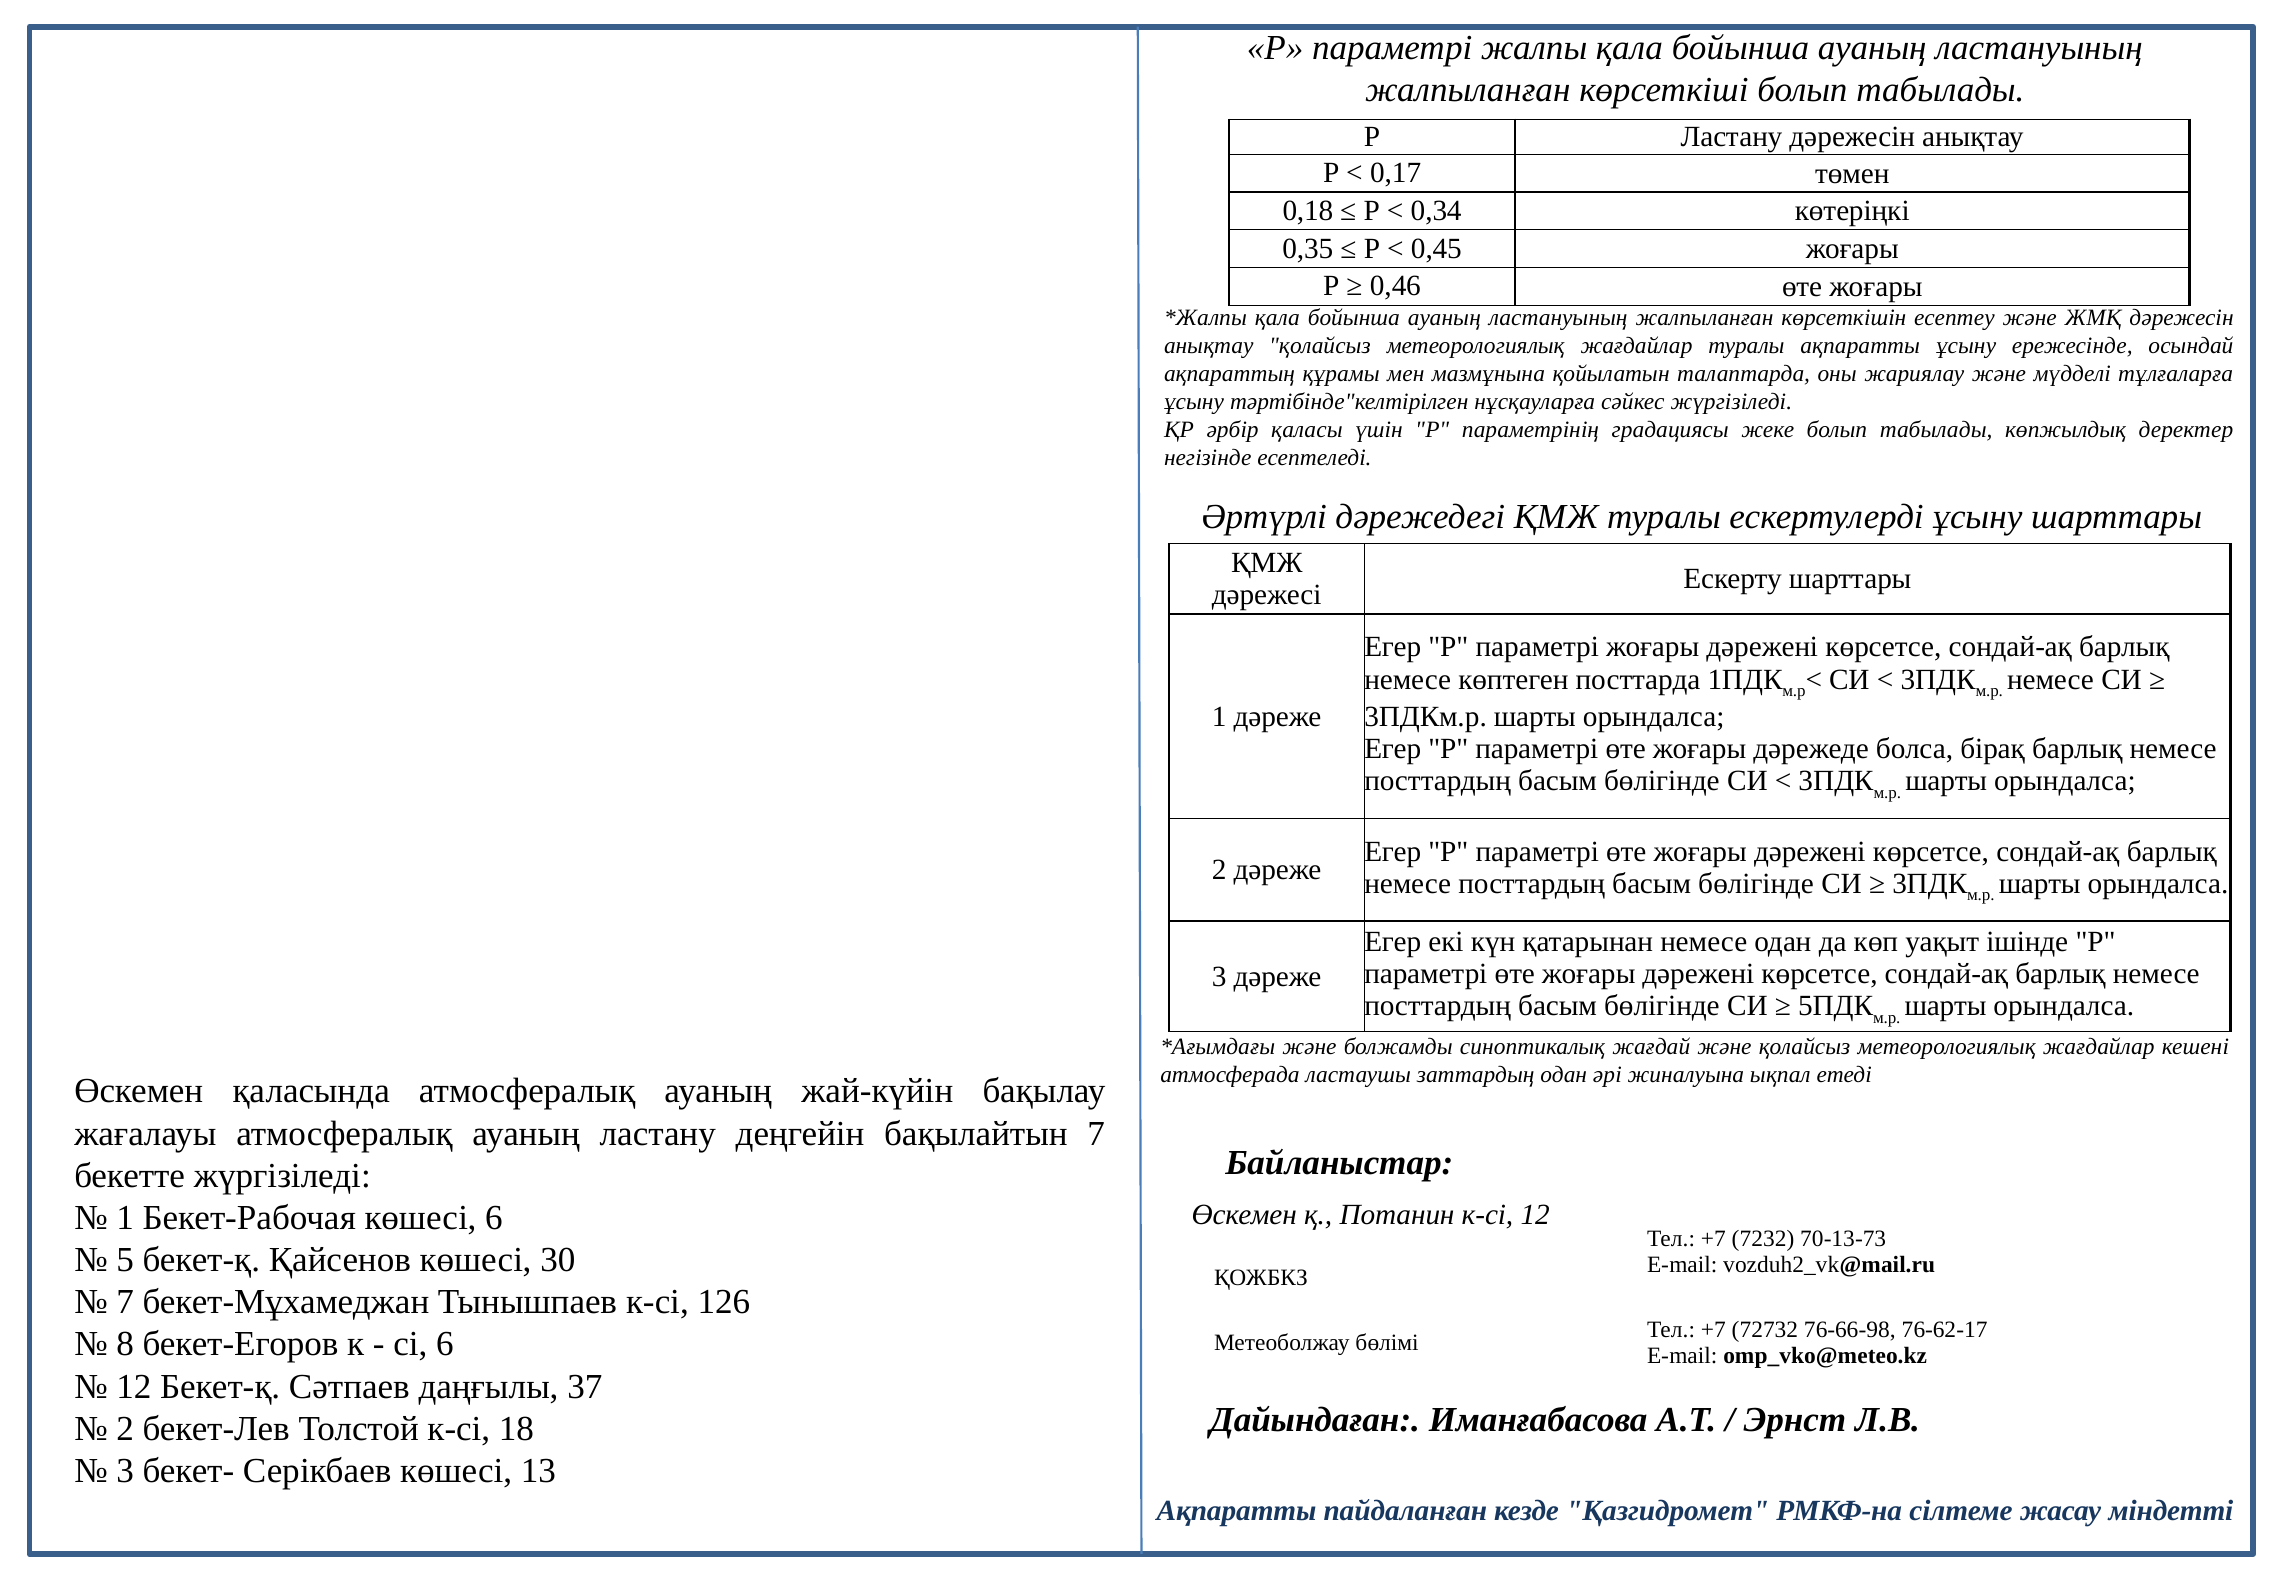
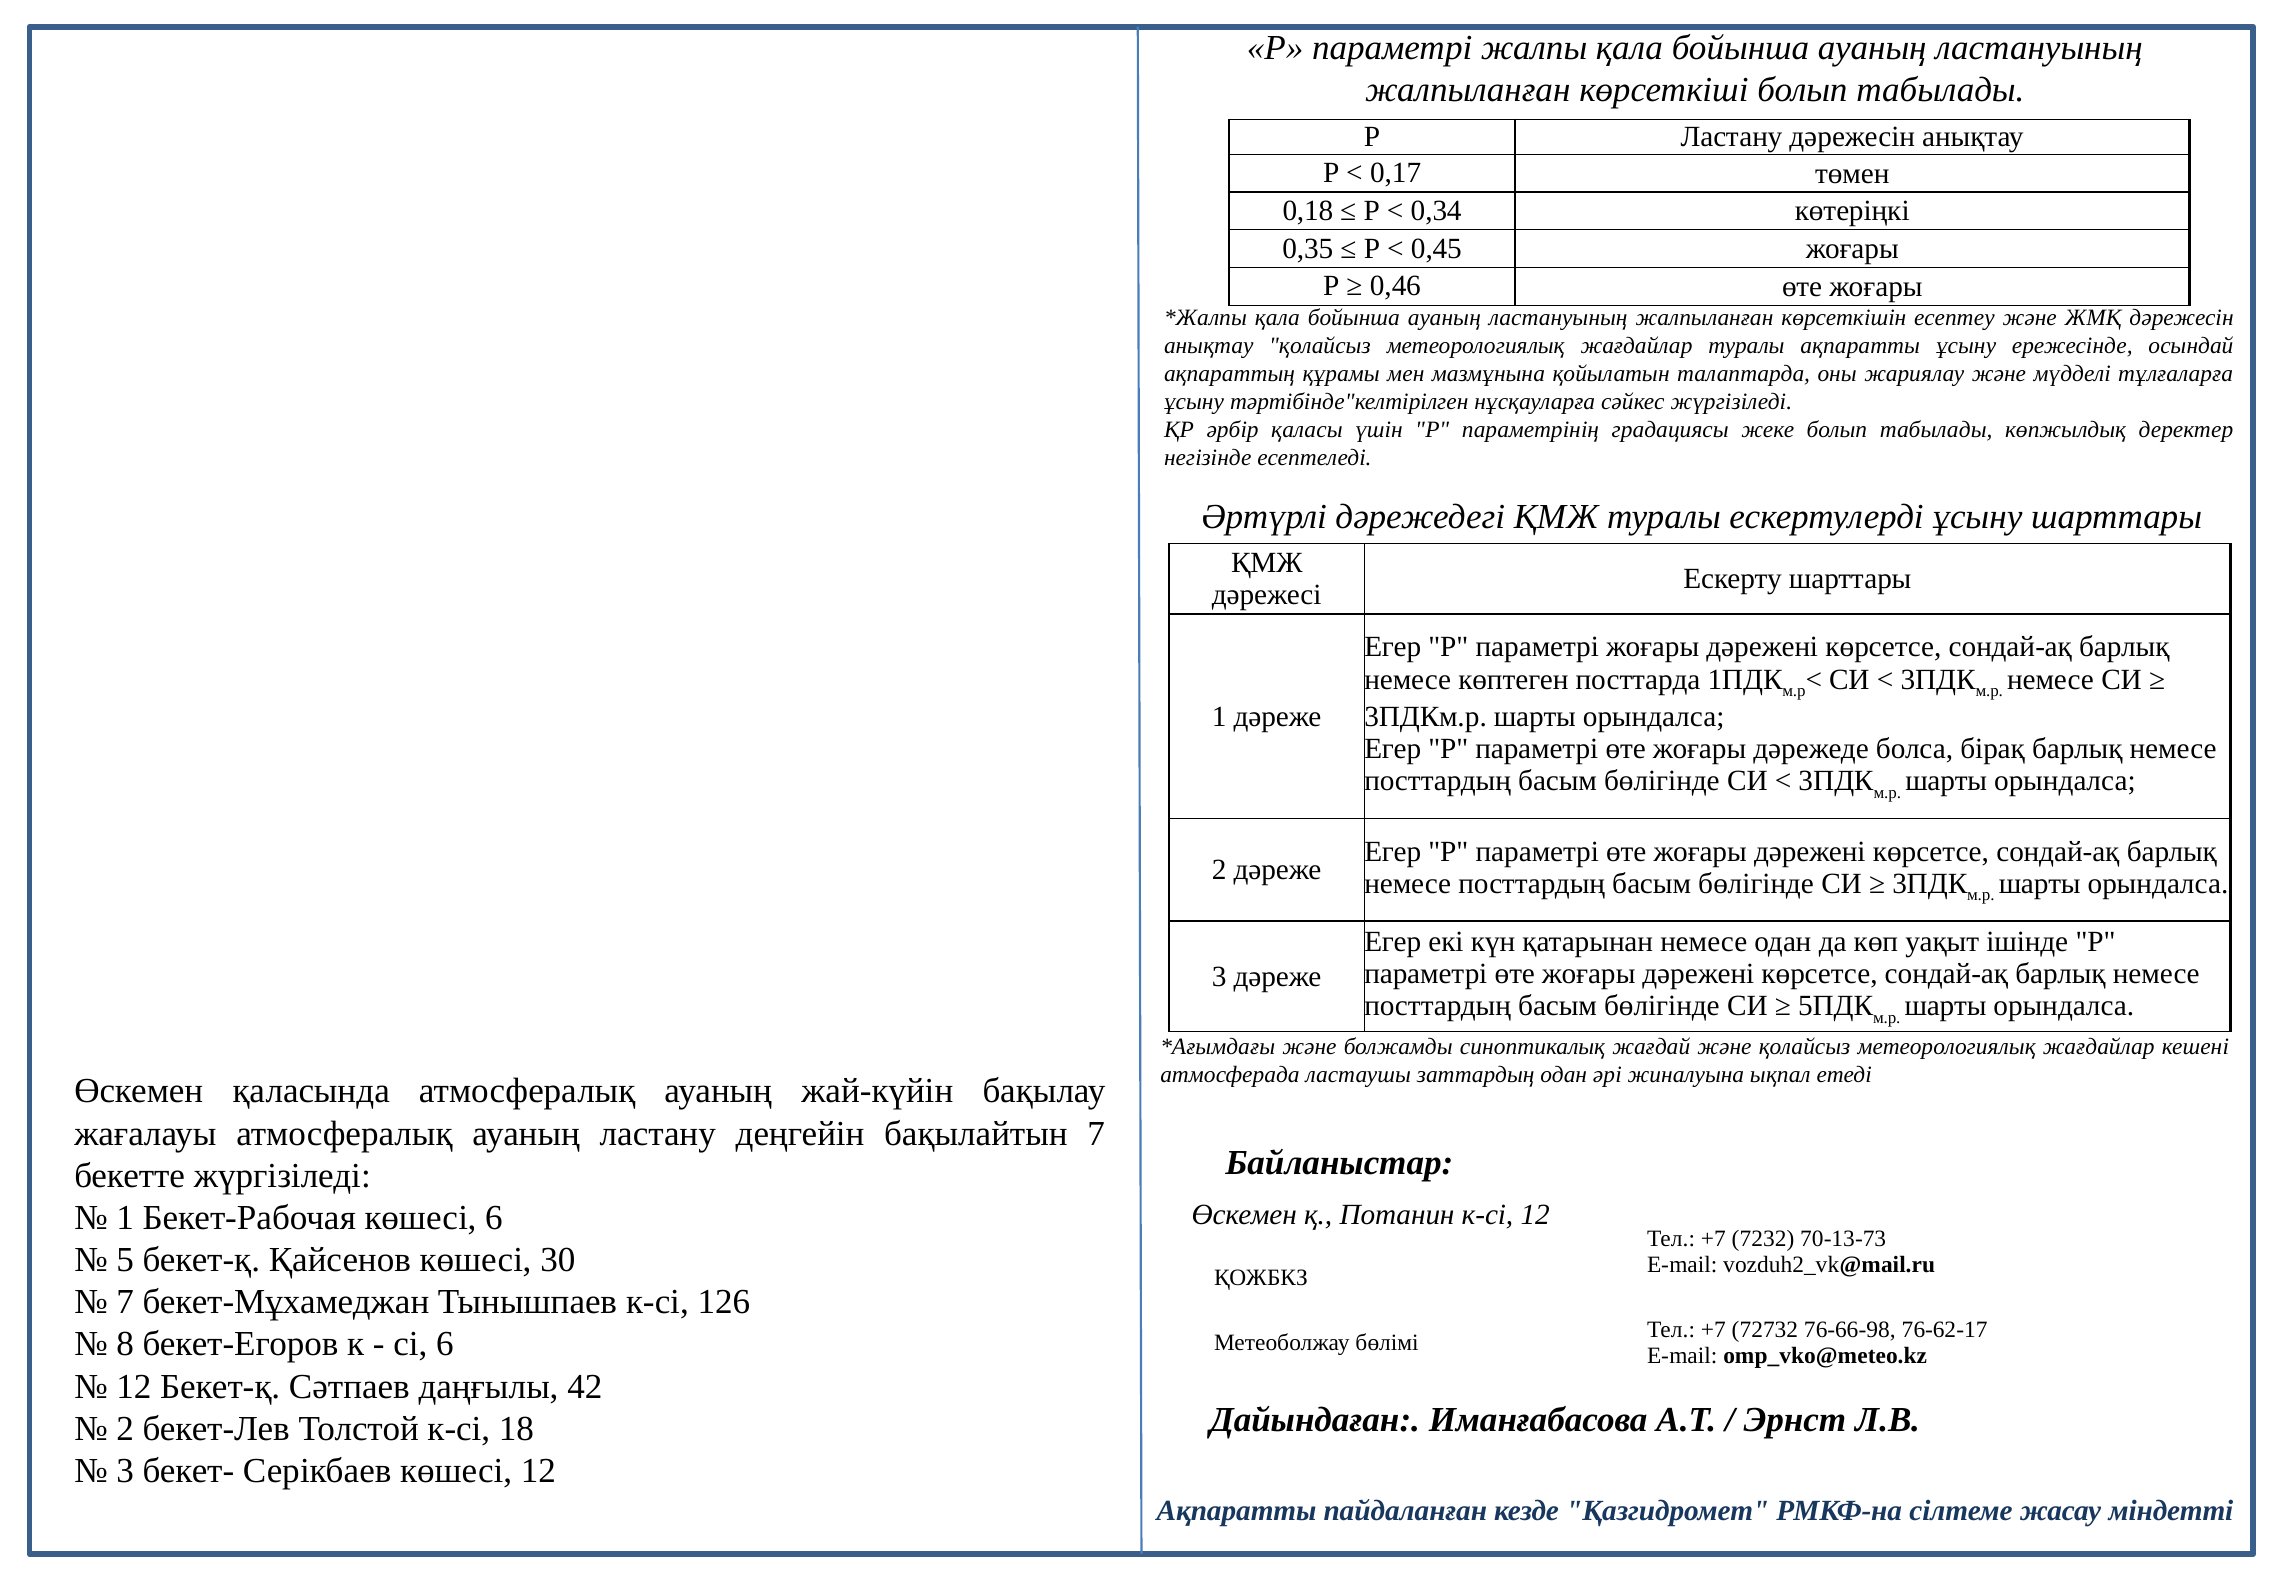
37: 37 -> 42 (585, 1386)
көшесі 13: 13 -> 12 (538, 1470)
